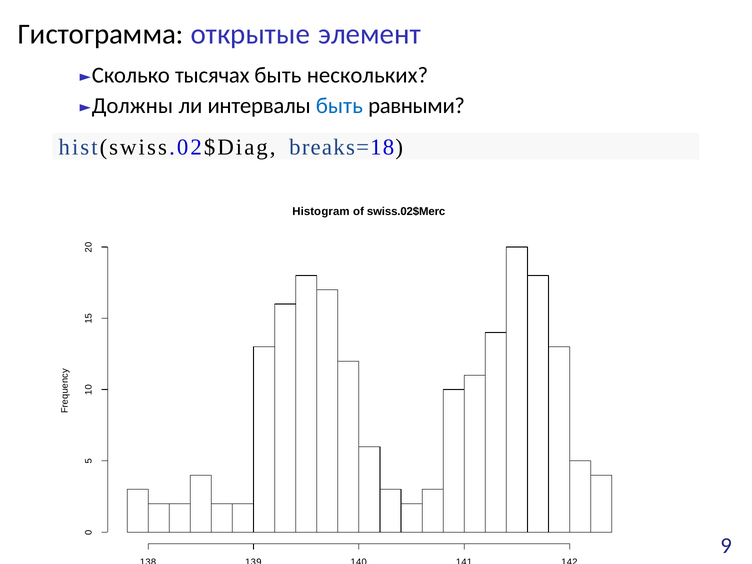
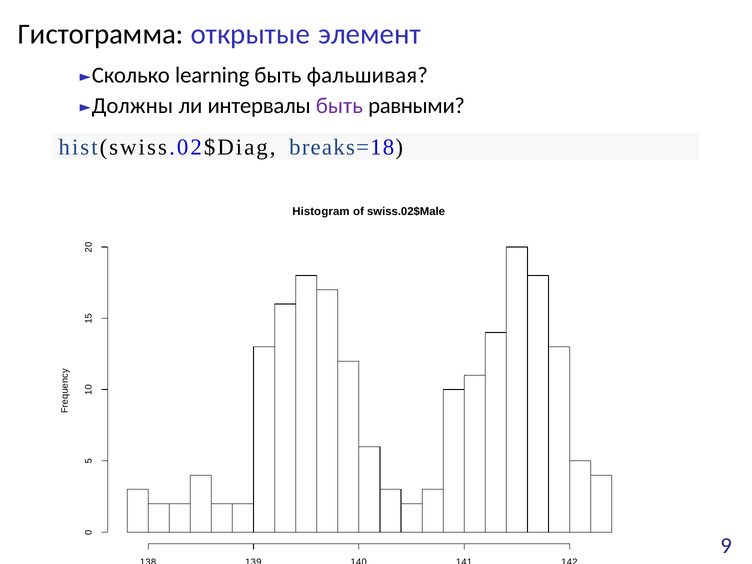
тысячах: тысячах -> learning (212, 76)
нескольких: нескольких -> фальшивая (367, 76)
быть colour: blue -> purple (339, 106)
swiss.02$Merc: swiss.02$Merc -> swiss.02$Male (406, 212)
